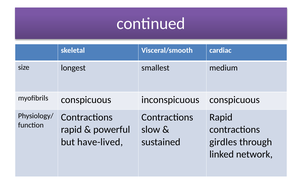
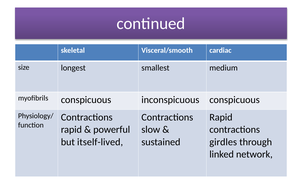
have-lived: have-lived -> itself-lived (100, 142)
